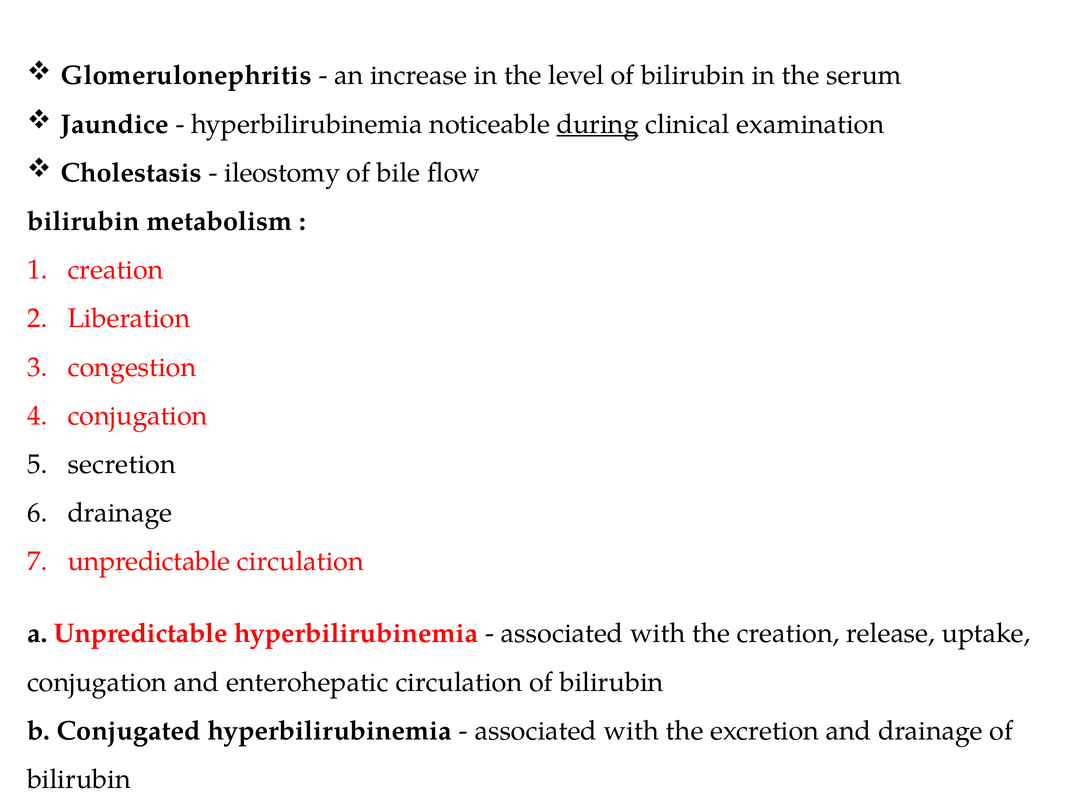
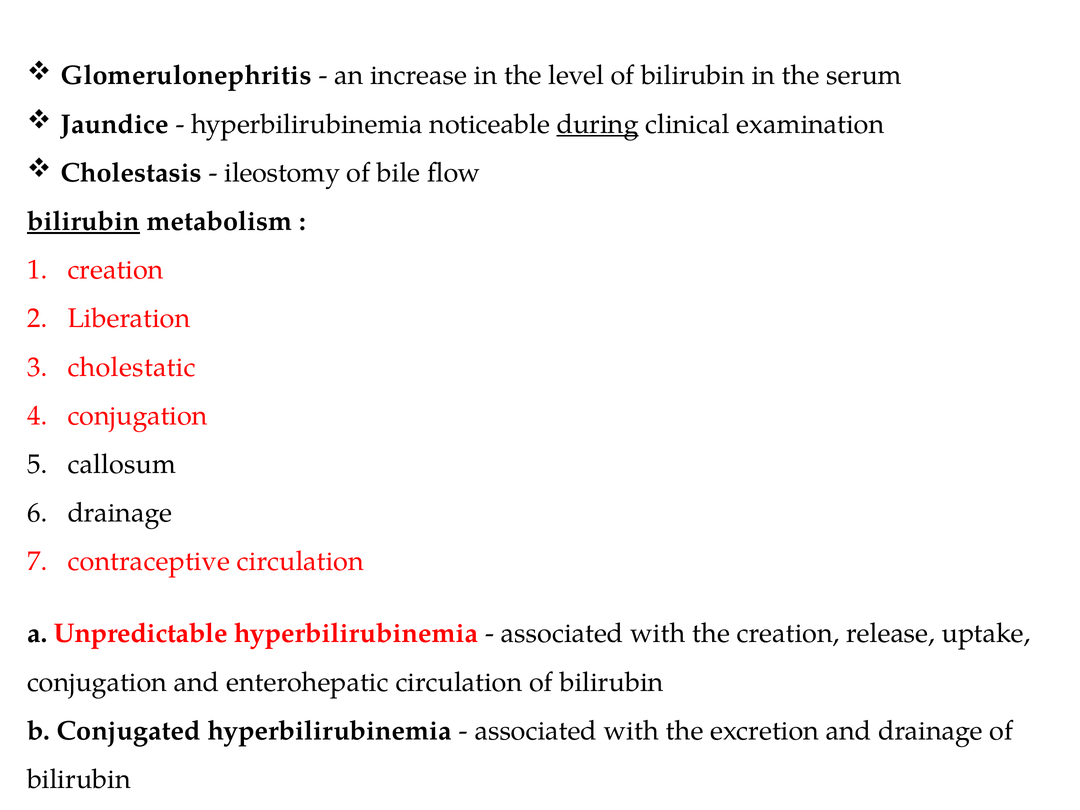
bilirubin underline: none -> present (83, 221)
congestion: congestion -> cholestatic (132, 367)
secretion: secretion -> callosum (122, 464)
unpredictable: unpredictable -> contraceptive (149, 562)
